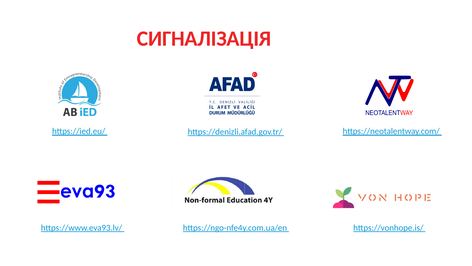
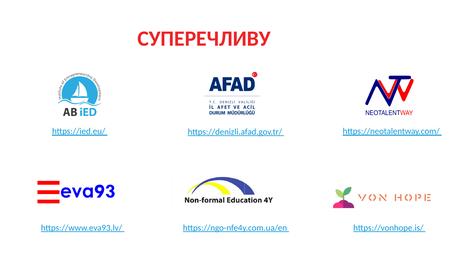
СИГНАЛІЗАЦІЯ: СИГНАЛІЗАЦІЯ -> СУПЕРЕЧЛИВУ (204, 39)
